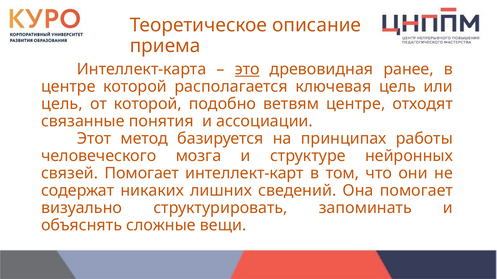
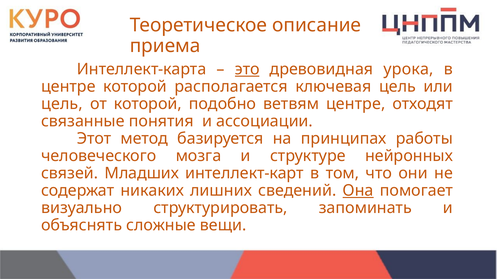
ранее: ранее -> урока (408, 69)
связей Помогает: Помогает -> Младших (142, 174)
Она underline: none -> present (358, 191)
